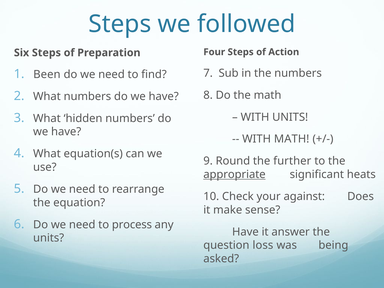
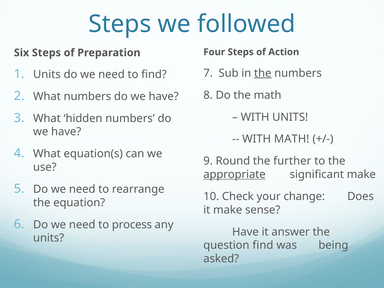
the underline: none -> present (263, 73)
Been: Been -> Units (47, 74)
significant heats: heats -> make (361, 174)
against: against -> change (304, 196)
question loss: loss -> find (263, 245)
